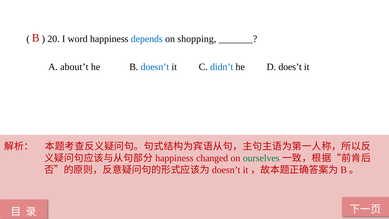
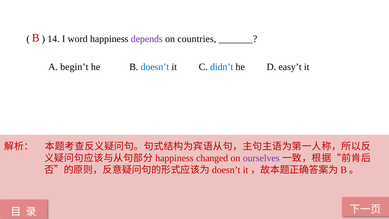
20: 20 -> 14 (54, 39)
depends colour: blue -> purple (147, 39)
shopping: shopping -> countries (197, 39)
about’t: about’t -> begin’t (74, 67)
does’t: does’t -> easy’t (290, 67)
ourselves colour: green -> purple (261, 158)
